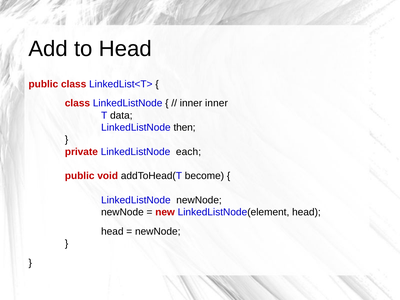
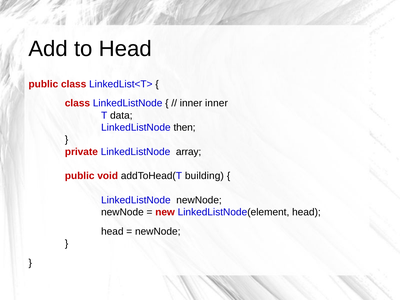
each: each -> array (189, 152)
become: become -> building (204, 176)
